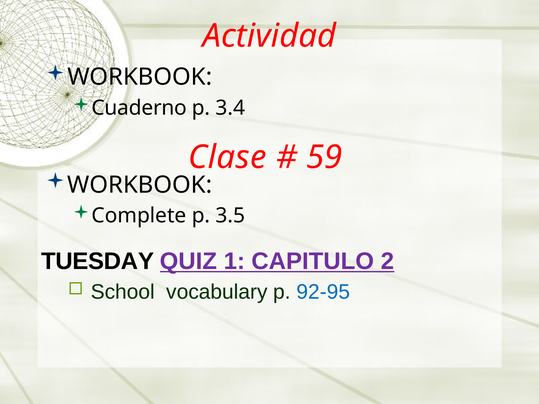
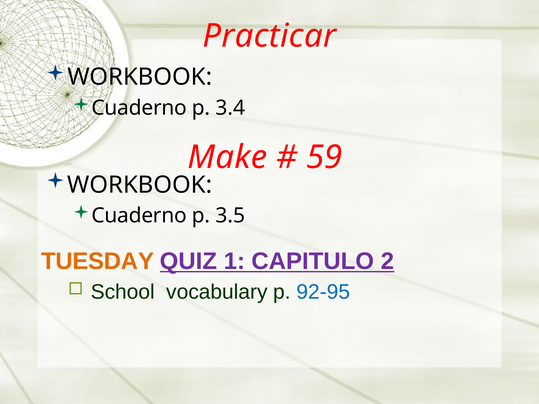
Actividad: Actividad -> Practicar (269, 36)
Clase: Clase -> Make (227, 157)
Complete: Complete -> Cuaderno (139, 216)
TUESDAY colour: black -> orange (98, 261)
